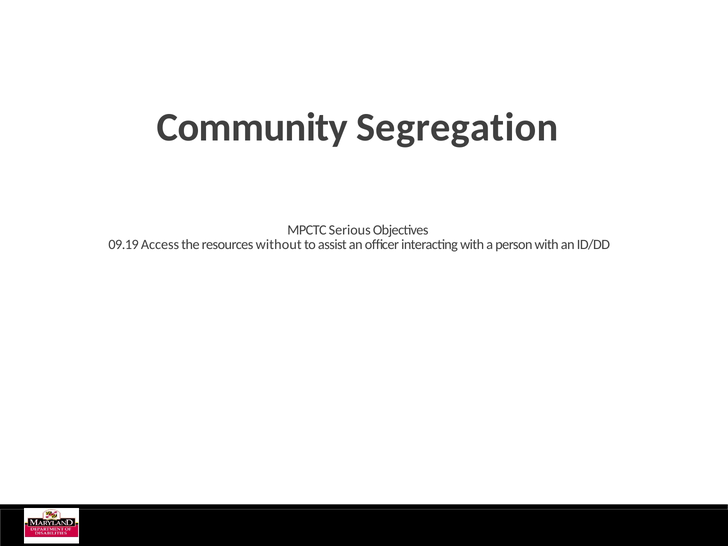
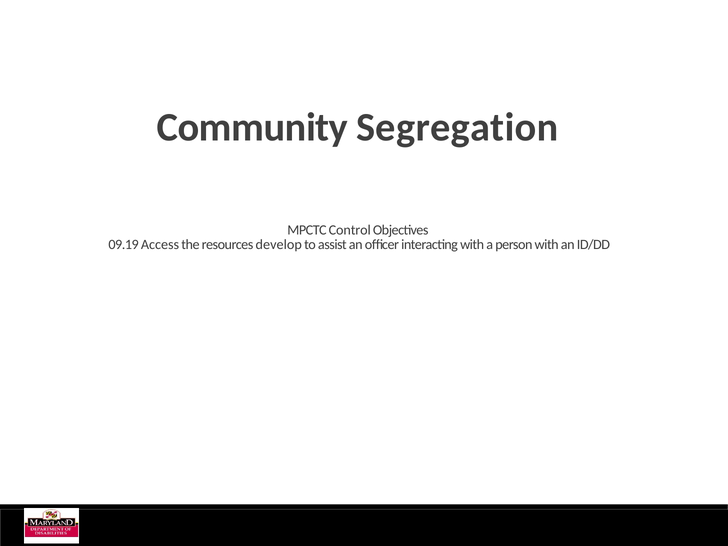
Serious: Serious -> Control (350, 230)
without: without -> develop (279, 245)
